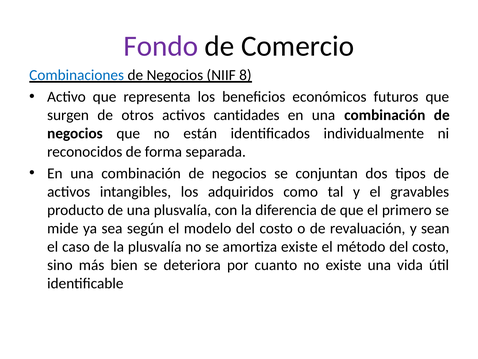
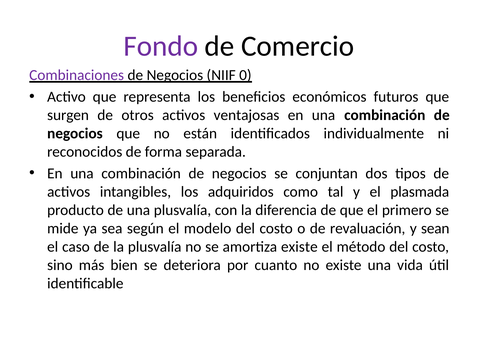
Combinaciones colour: blue -> purple (77, 75)
8: 8 -> 0 (245, 75)
cantidades: cantidades -> ventajosas (247, 115)
gravables: gravables -> plasmada (420, 191)
